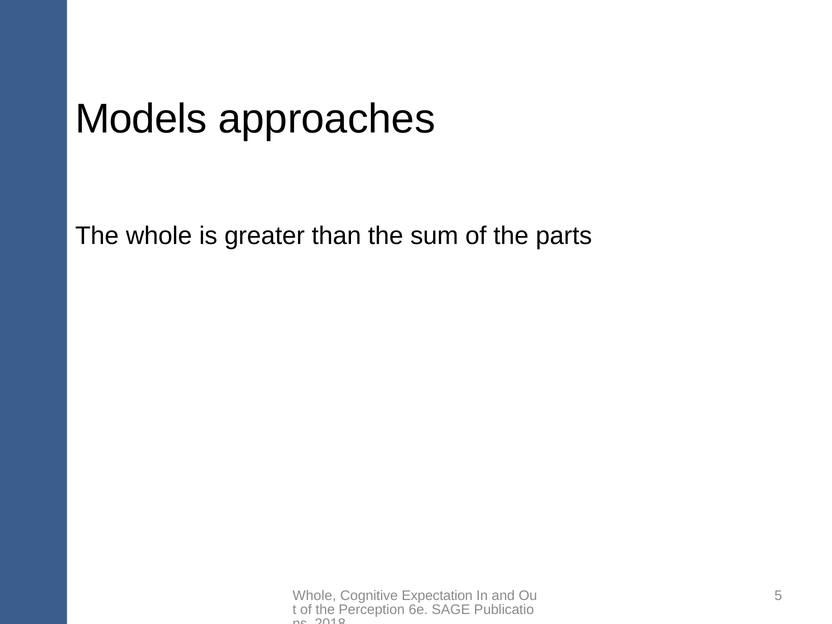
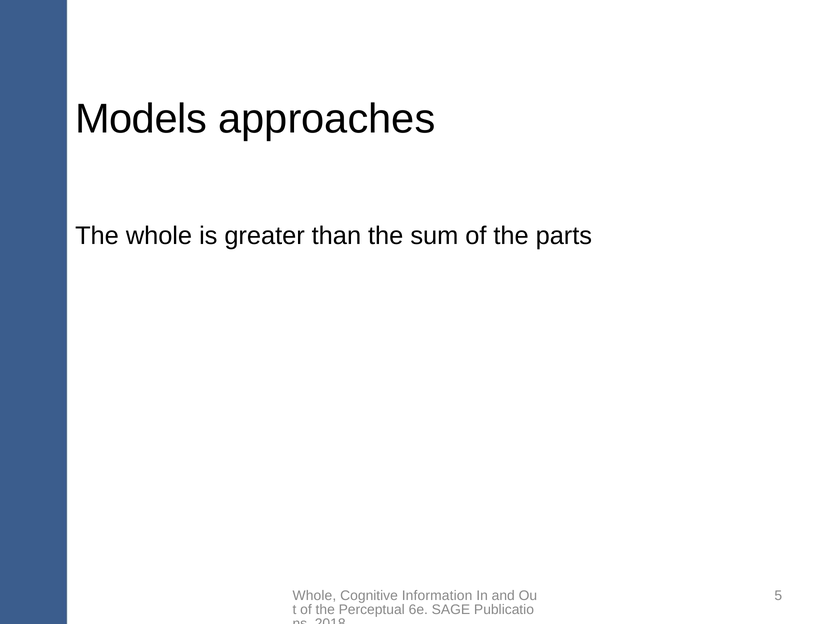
Expectation: Expectation -> Information (437, 596)
Perception: Perception -> Perceptual (372, 610)
